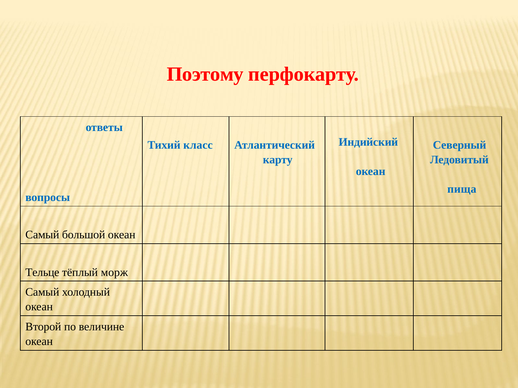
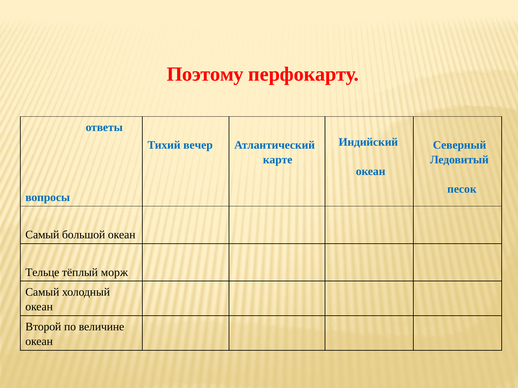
класс: класс -> вечер (198, 145)
карту: карту -> карте (278, 160)
пища: пища -> песок (462, 189)
